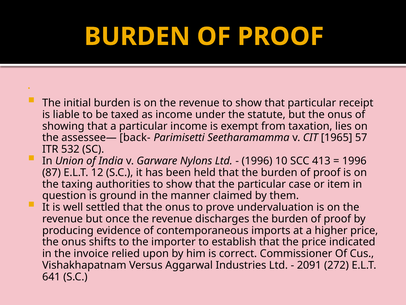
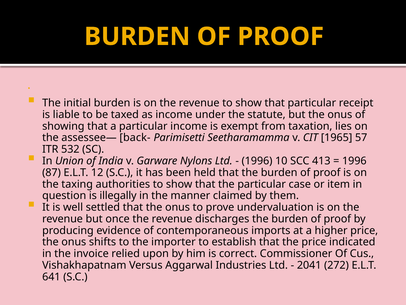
ground: ground -> illegally (118, 195)
2091: 2091 -> 2041 (309, 265)
